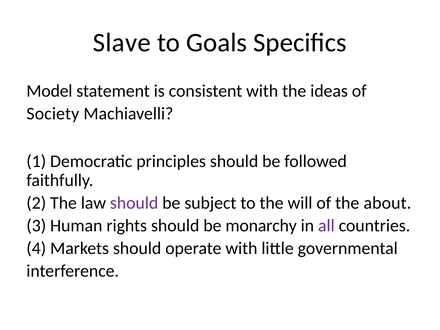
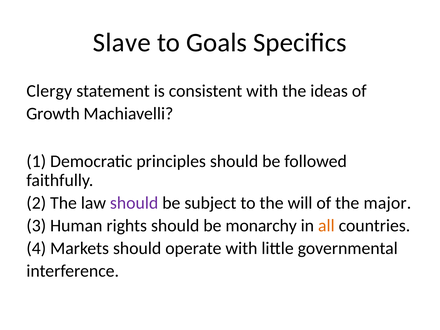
Model: Model -> Clergy (49, 91)
Society: Society -> Growth (53, 114)
about: about -> major (387, 203)
all colour: purple -> orange (326, 226)
